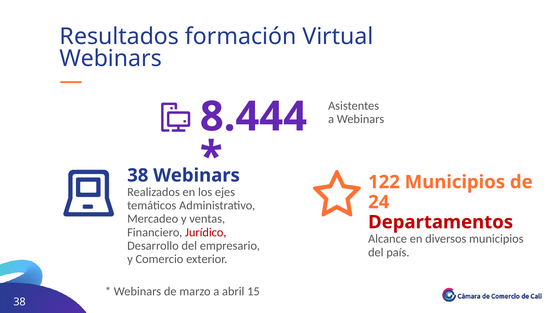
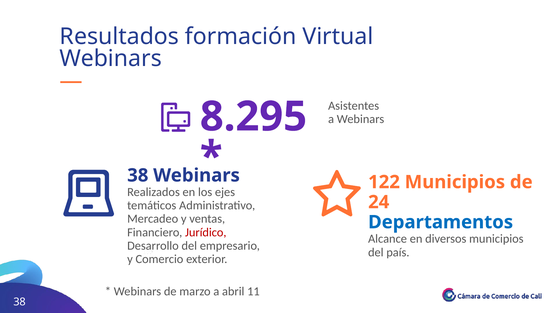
8.444: 8.444 -> 8.295 (253, 117)
Departamentos colour: red -> blue (441, 222)
15: 15 -> 11 (253, 291)
